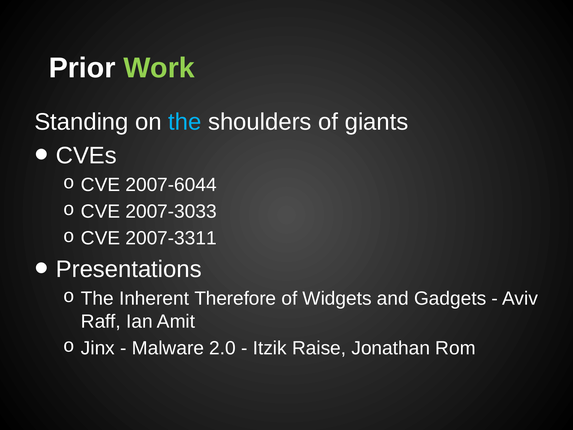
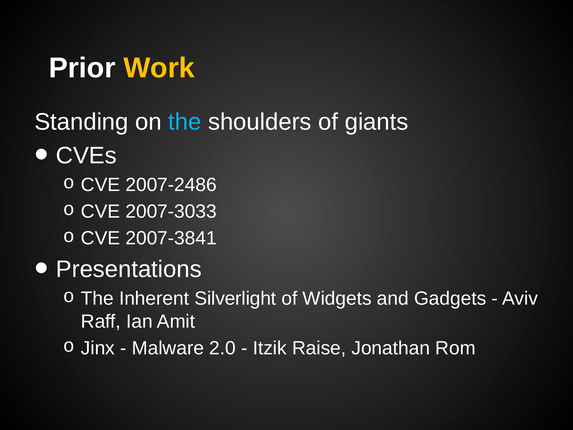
Work colour: light green -> yellow (159, 68)
2007-6044: 2007-6044 -> 2007-2486 (171, 185)
2007-3311: 2007-3311 -> 2007-3841 (171, 238)
Therefore: Therefore -> Silverlight (235, 298)
